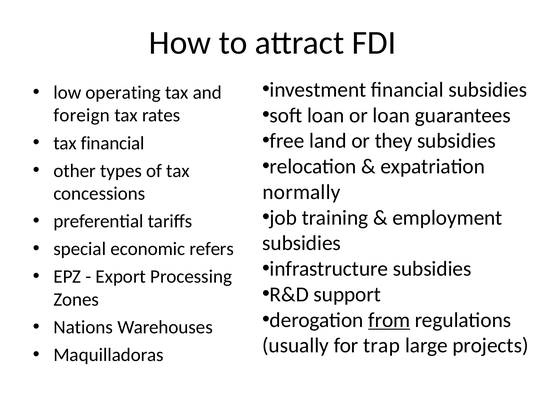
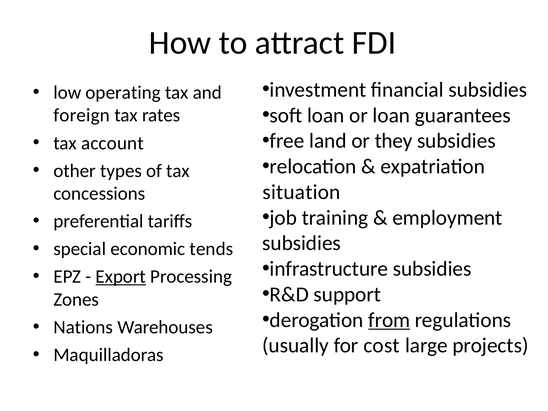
tax financial: financial -> account (112, 143)
normally: normally -> situation (301, 192)
refers: refers -> tends (211, 249)
Export underline: none -> present (121, 277)
trap: trap -> cost (382, 346)
